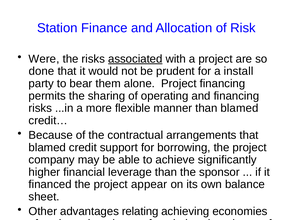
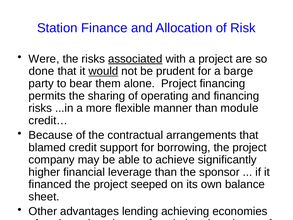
would underline: none -> present (103, 71)
install: install -> barge (239, 71)
than blamed: blamed -> module (239, 108)
appear: appear -> seeped (149, 184)
relating: relating -> lending (140, 211)
